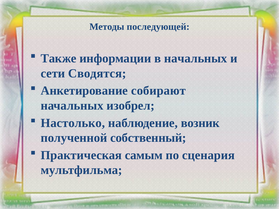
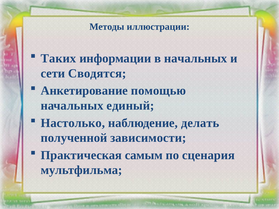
последующей: последующей -> иллюстрации (158, 27)
Также: Также -> Таких (58, 59)
собирают: собирают -> помощью (158, 91)
изобрел: изобрел -> единый (130, 106)
возник: возник -> делать (200, 123)
собственный: собственный -> зависимости (148, 138)
